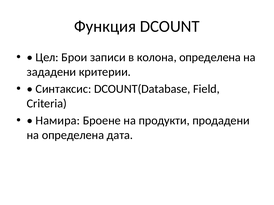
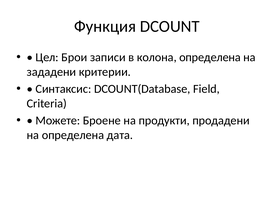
Намира: Намира -> Можете (58, 121)
